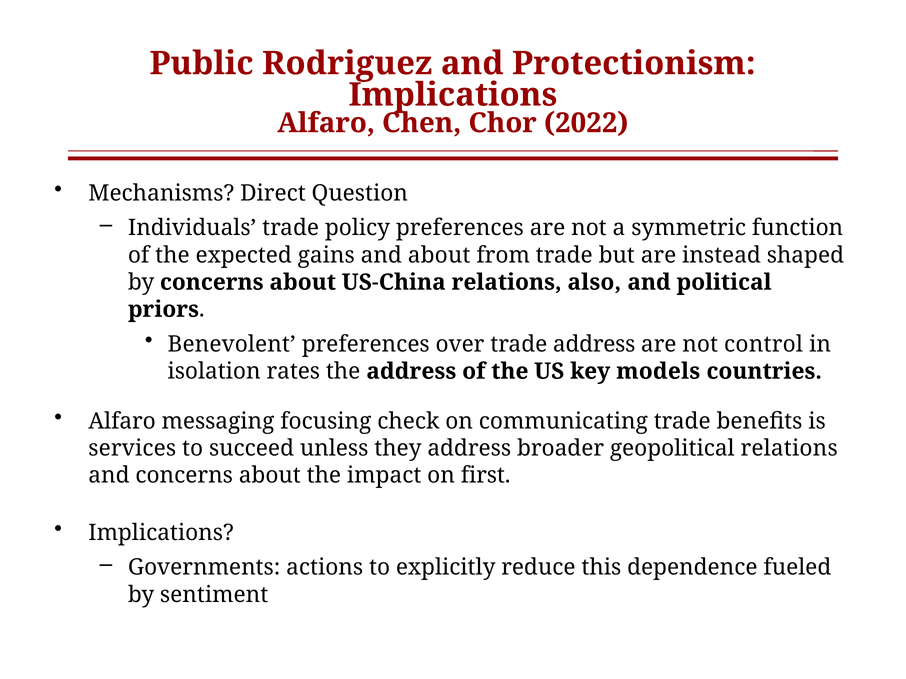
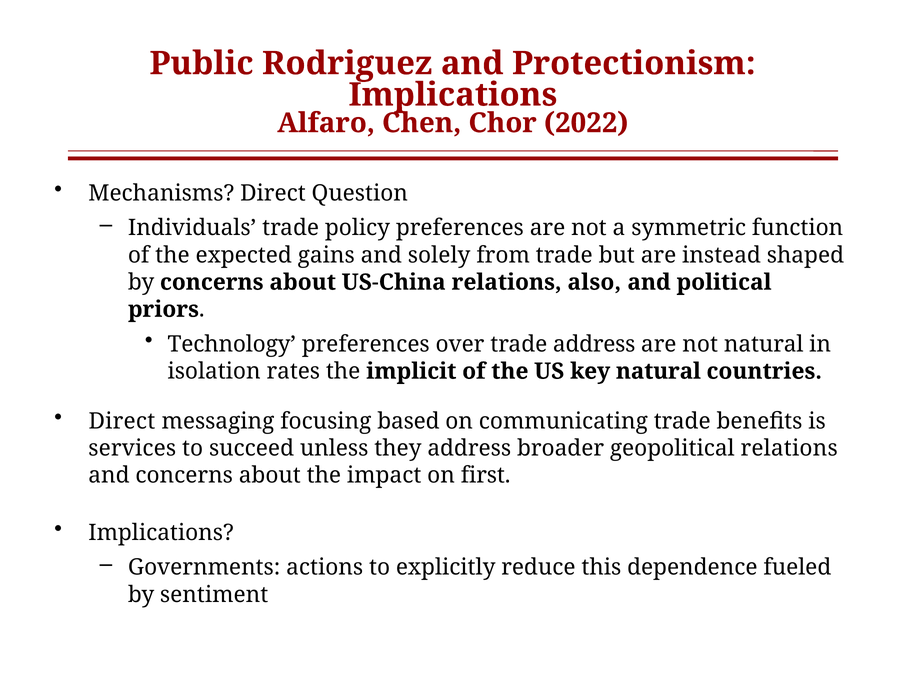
and about: about -> solely (439, 255)
Benevolent: Benevolent -> Technology (232, 344)
not control: control -> natural (764, 344)
the address: address -> implicit (411, 372)
key models: models -> natural (658, 372)
Alfaro: Alfaro -> Direct (122, 421)
check: check -> based (408, 421)
